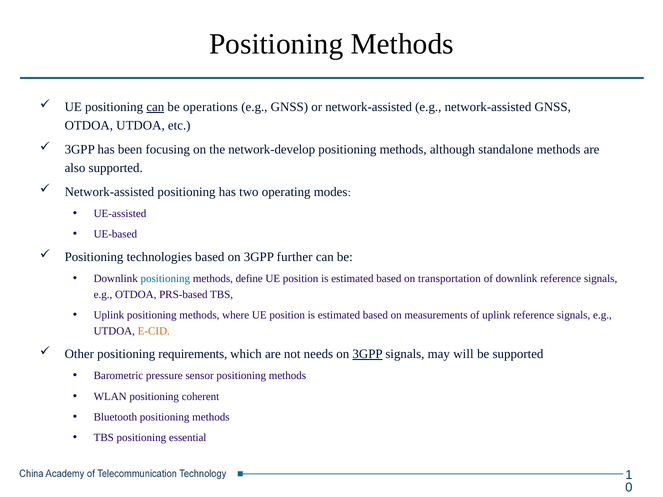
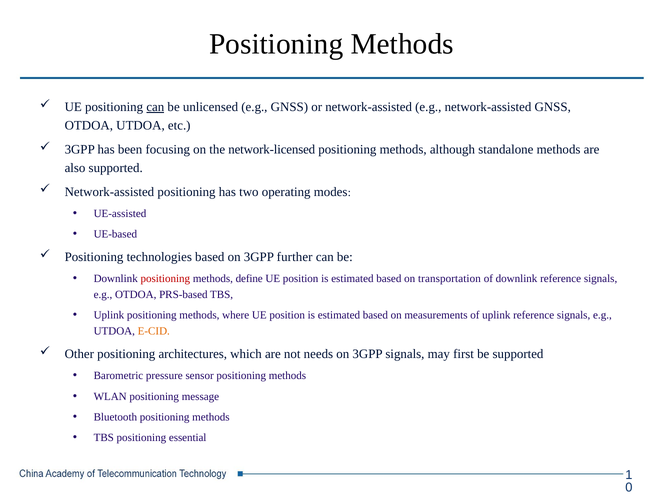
operations: operations -> unlicensed (211, 107)
network-develop: network-develop -> network-licensed (272, 149)
positioning colour: blue -> red (165, 279)
requirements: requirements -> architectures (193, 354)
3GPP underline: present -> none (368, 354)
will: will -> first (464, 354)
coherent: coherent -> message (200, 397)
